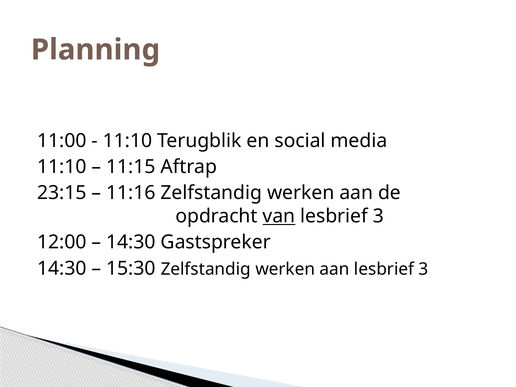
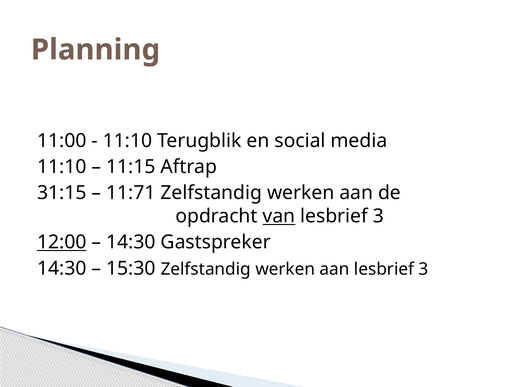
23:15: 23:15 -> 31:15 (62, 193)
11:16: 11:16 -> 11:71 (131, 193)
12:00 underline: none -> present (62, 242)
